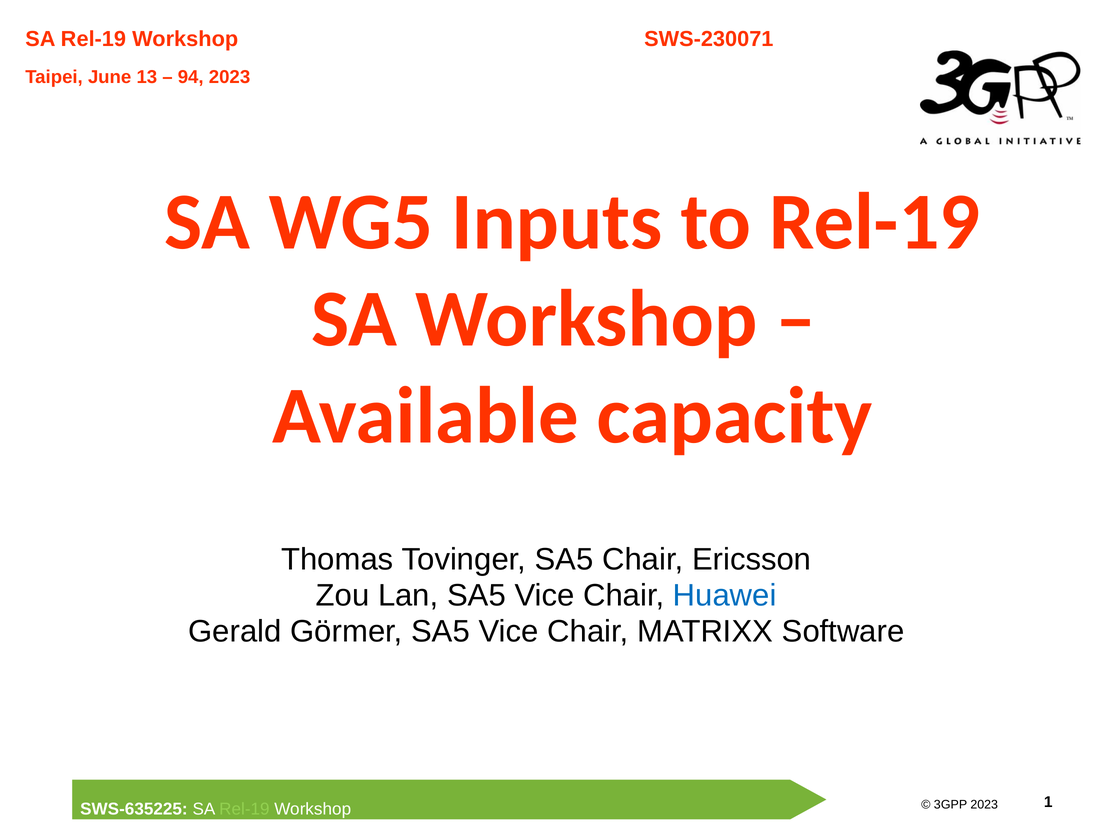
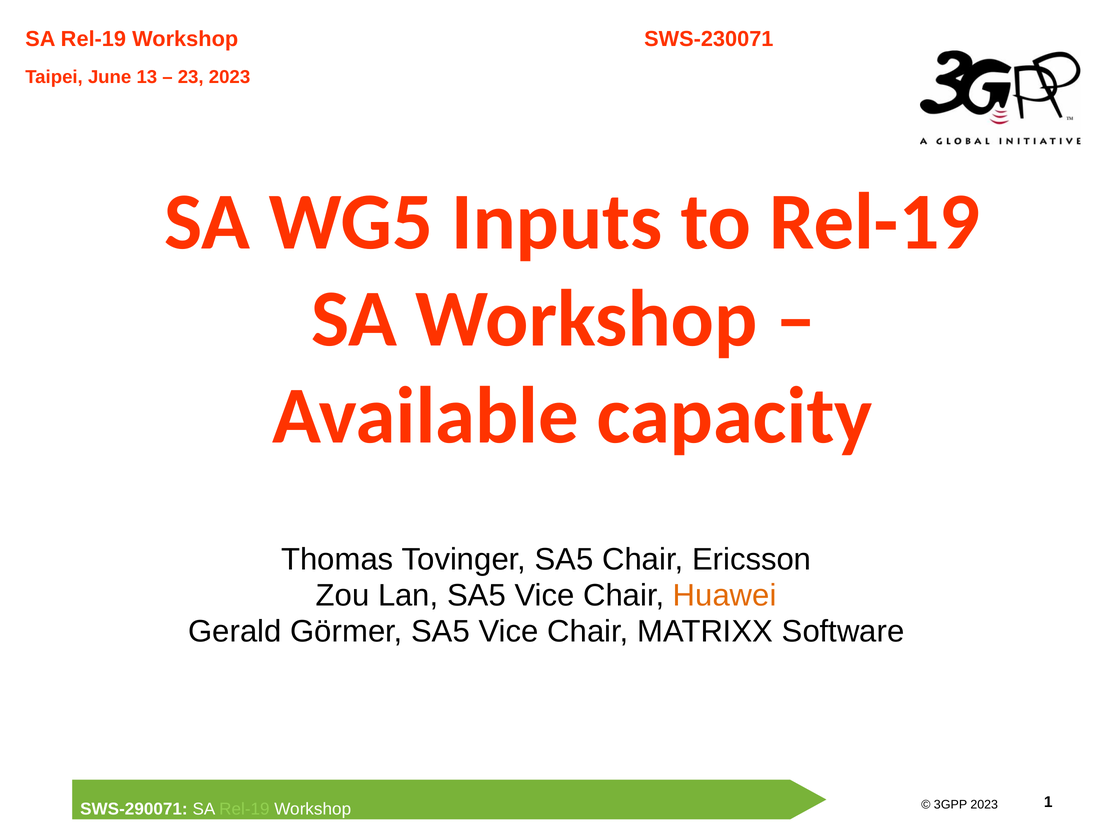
94: 94 -> 23 (191, 77)
Huawei colour: blue -> orange (725, 595)
SWS-635225: SWS-635225 -> SWS-290071 (134, 809)
